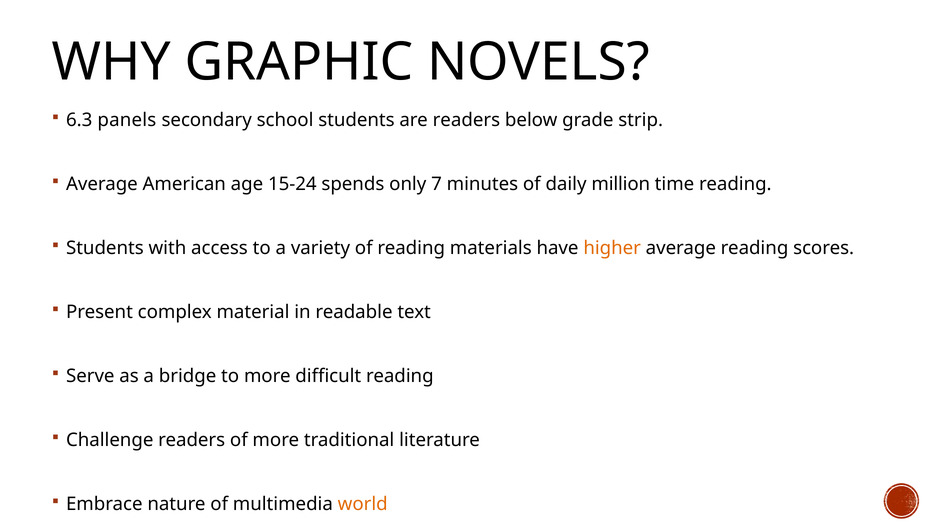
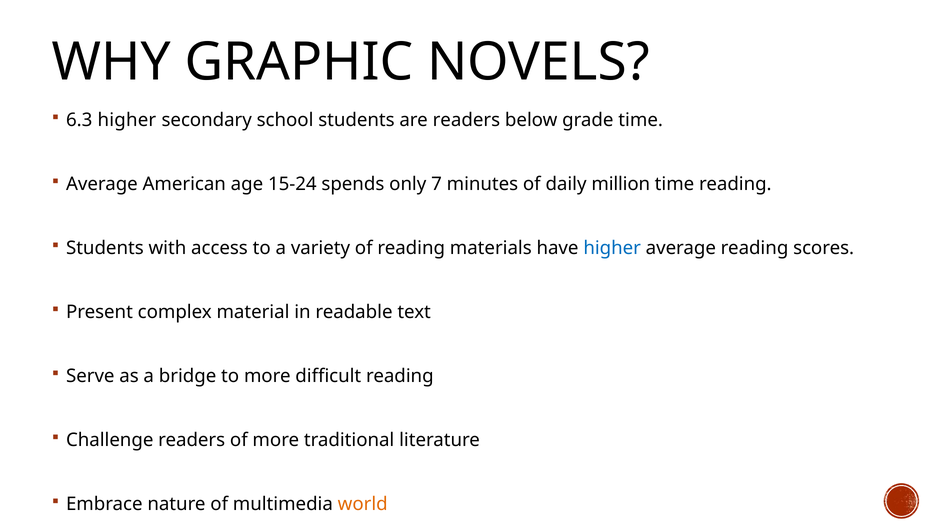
6.3 panels: panels -> higher (127, 120)
grade strip: strip -> time (641, 120)
higher colour: orange -> blue (612, 248)
